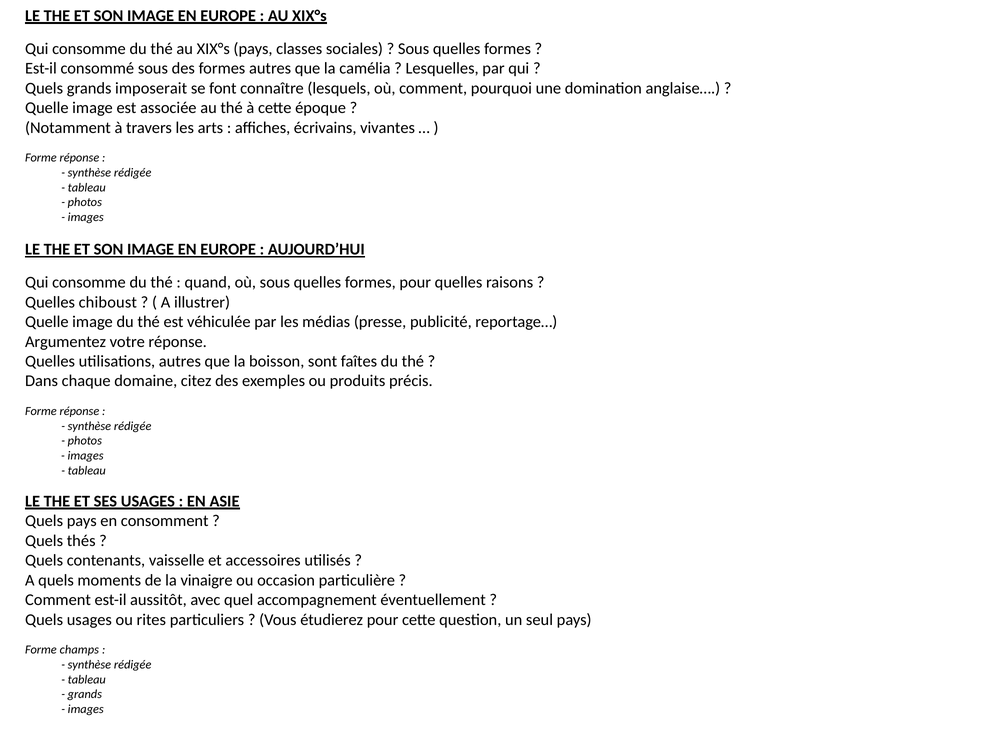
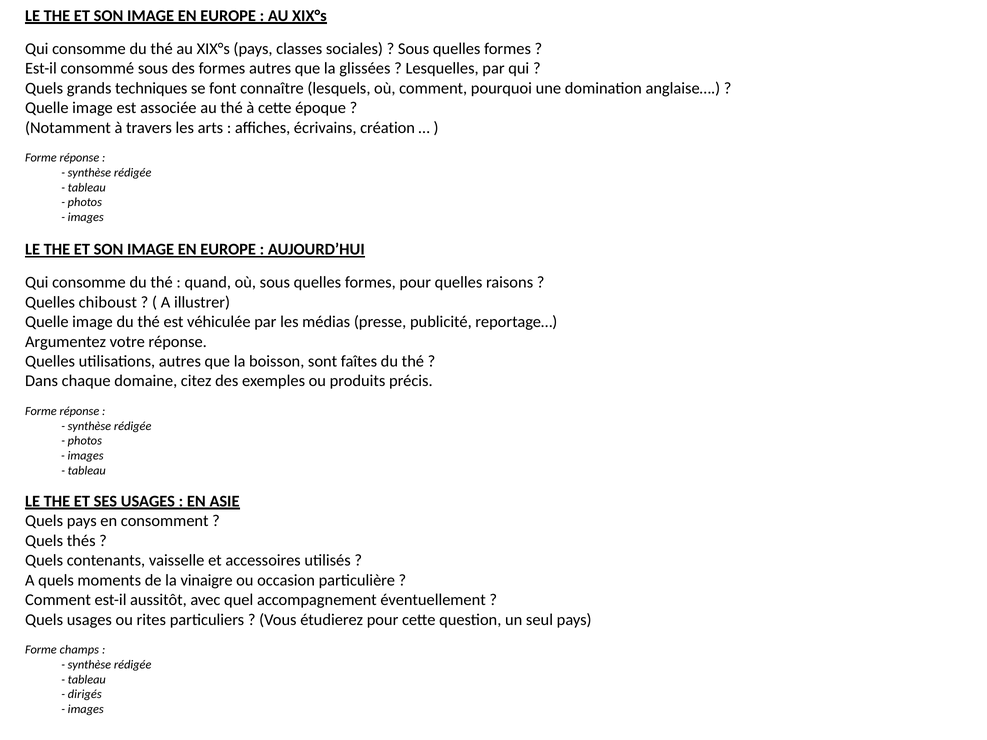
camélia: camélia -> glissées (365, 68)
imposerait: imposerait -> techniques (151, 88)
vivantes: vivantes -> création (388, 128)
grands: grands -> dirigés (85, 695)
